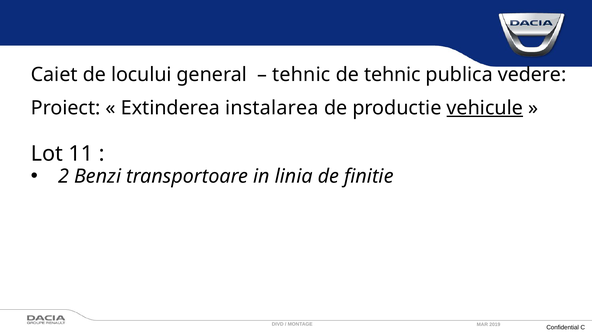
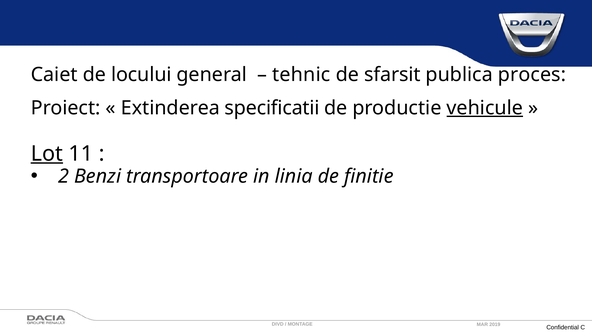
de tehnic: tehnic -> sfarsit (392, 75)
vedere: vedere -> proces (532, 75)
instalarea: instalarea -> specificatii (272, 108)
Lot underline: none -> present (47, 154)
